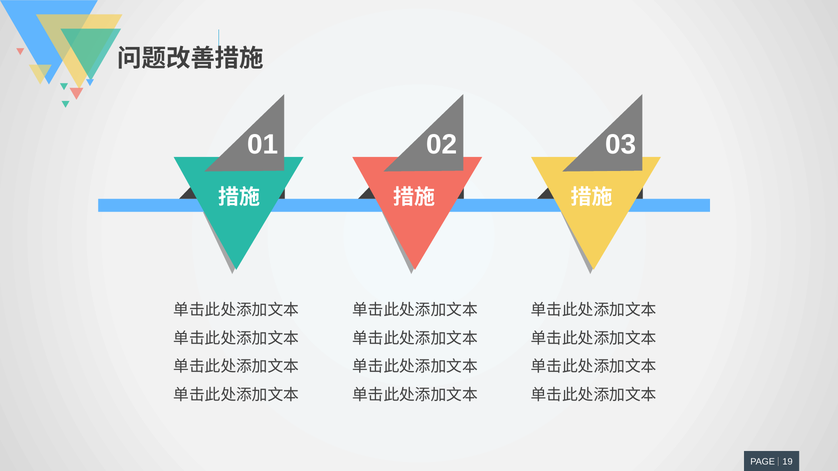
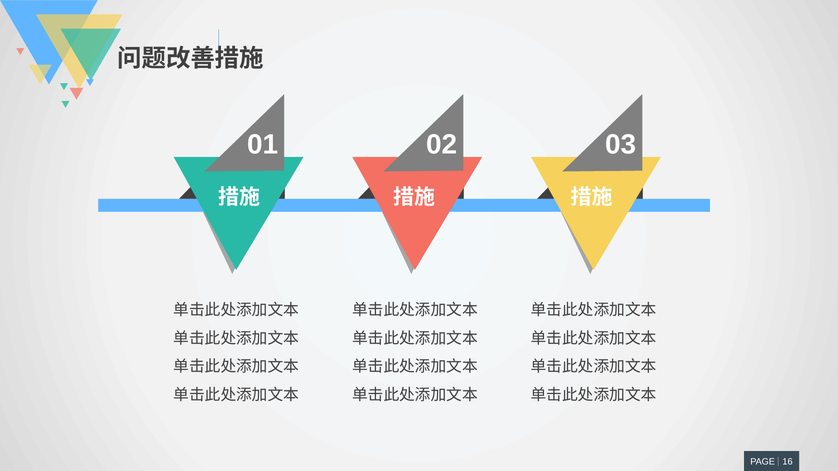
19: 19 -> 16 (788, 462)
